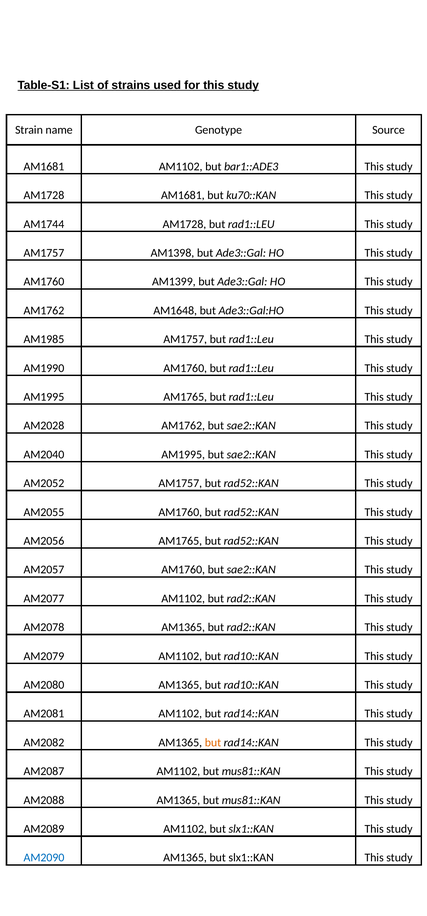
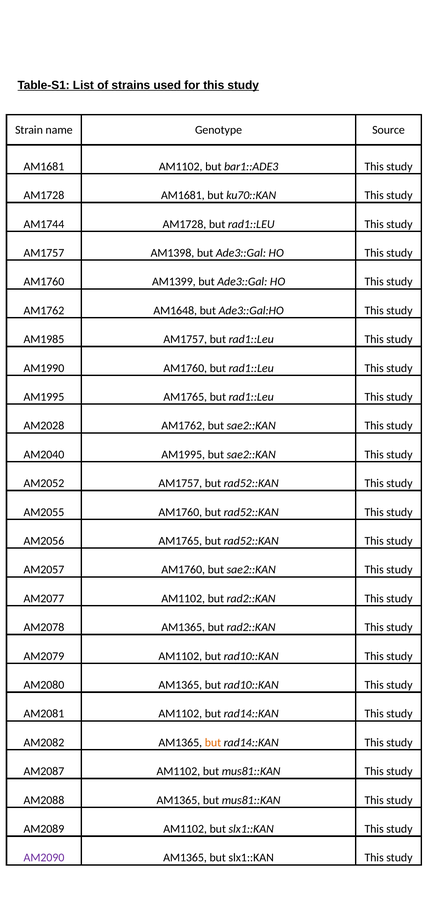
AM2090 colour: blue -> purple (44, 857)
